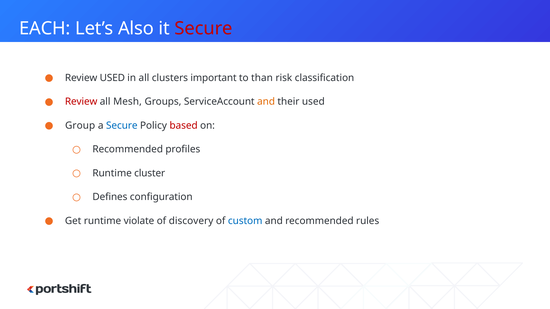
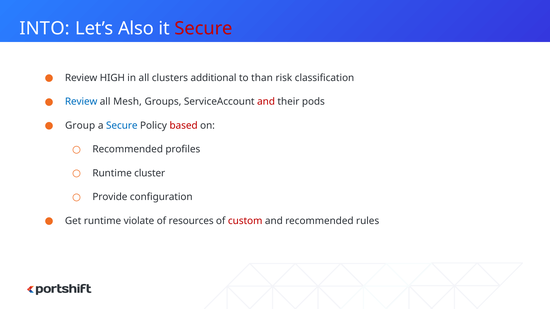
EACH: EACH -> INTO (45, 28)
Review USED: USED -> HIGH (112, 78)
important: important -> additional (214, 78)
Review colour: red -> blue (81, 102)
and colour: orange -> red (266, 102)
their used: used -> pods (313, 102)
Defines: Defines -> Provide (110, 197)
discovery: discovery -> resources (191, 221)
custom colour: blue -> red (245, 221)
